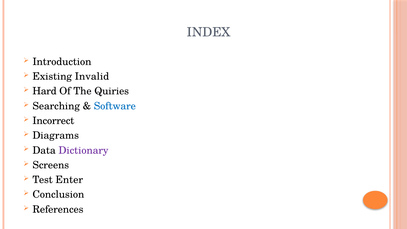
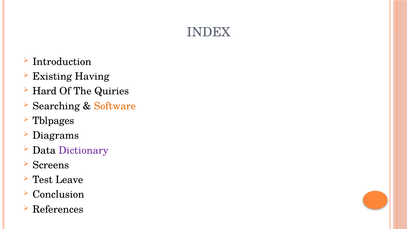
Invalid: Invalid -> Having (92, 76)
Software colour: blue -> orange (115, 106)
Incorrect: Incorrect -> Tblpages (53, 121)
Enter: Enter -> Leave (69, 180)
